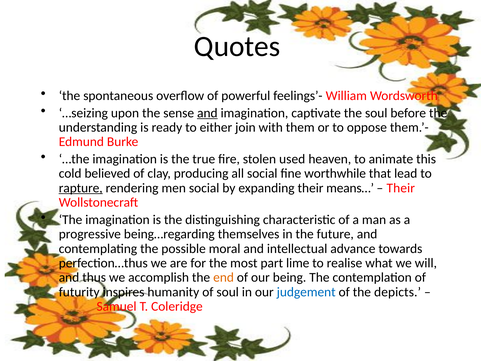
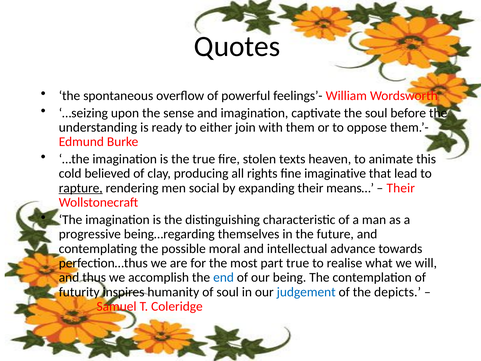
and underline: present -> none (207, 113)
used: used -> texts (292, 159)
all social: social -> rights (262, 173)
worthwhile: worthwhile -> imaginative (335, 173)
part lime: lime -> true (298, 263)
end colour: orange -> blue (224, 277)
